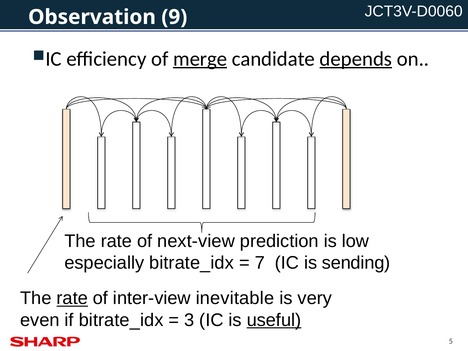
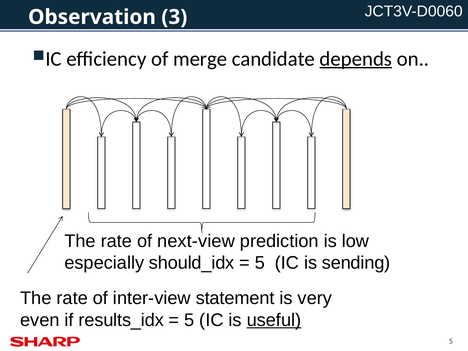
9: 9 -> 3 (174, 17)
merge underline: present -> none (200, 59)
especially bitrate_idx: bitrate_idx -> should_idx (192, 263)
7: 7 -> 5 (260, 263)
rate underline: present -> none (72, 298)
inevitable: inevitable -> statement (235, 298)
if bitrate_idx: bitrate_idx -> results_idx (121, 320)
3: 3 -> 5 (189, 320)
